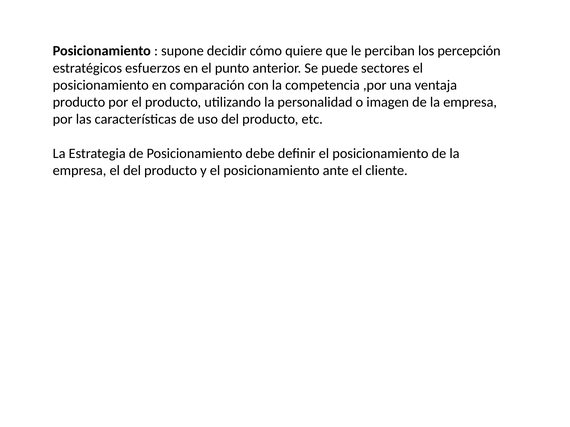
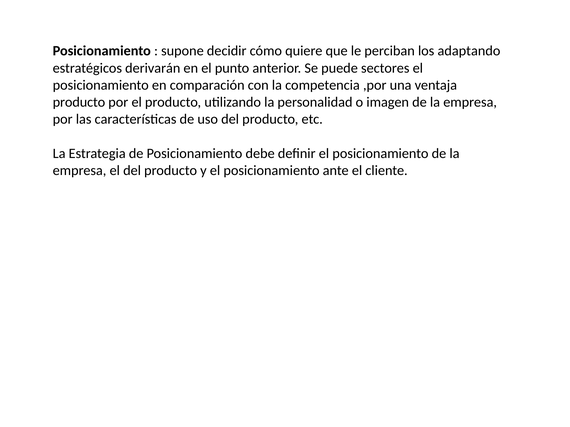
percepción: percepción -> adaptando (469, 51)
esfuerzos: esfuerzos -> derivarán (153, 68)
